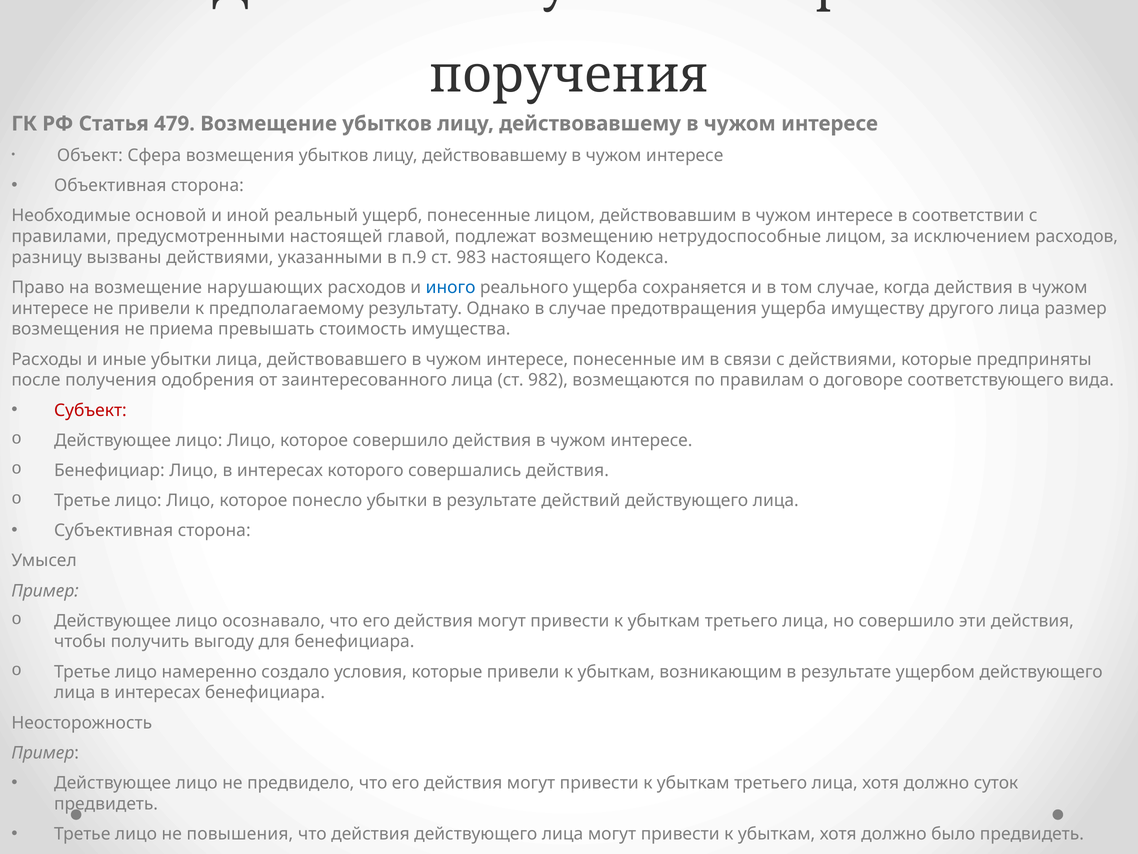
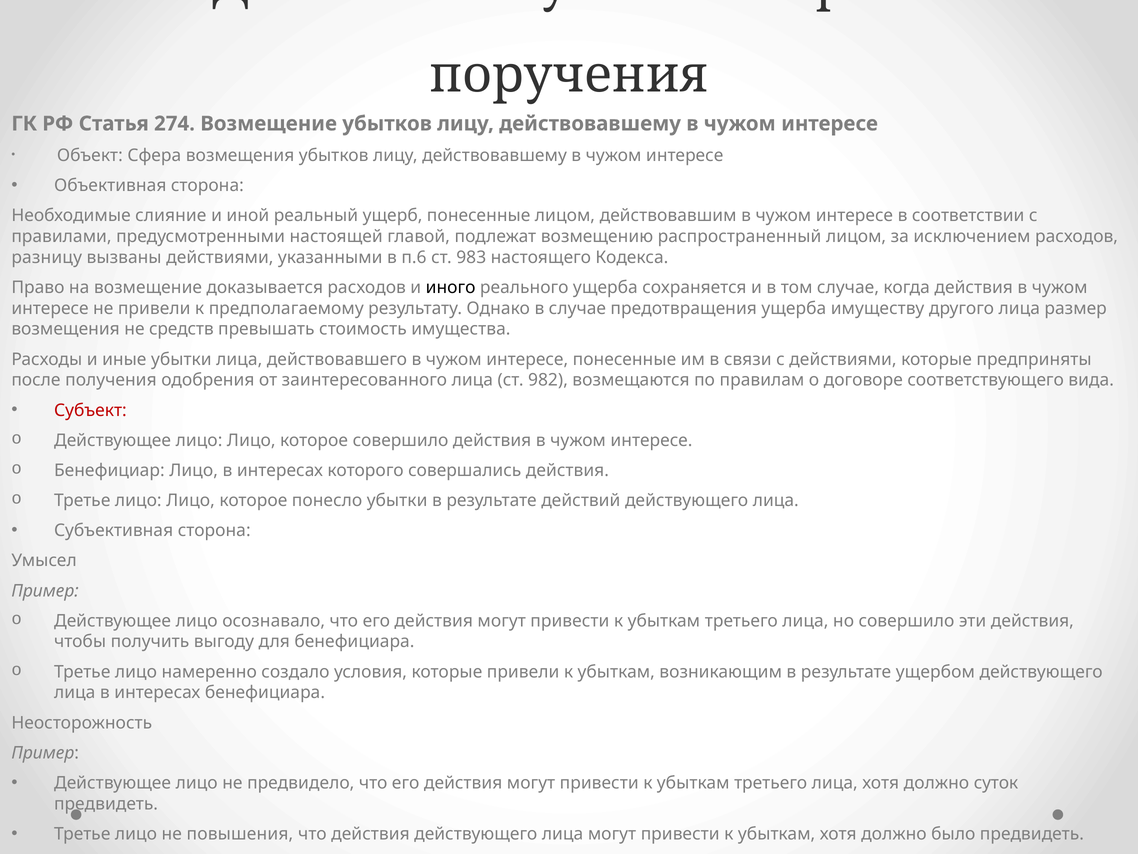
479: 479 -> 274 (174, 124)
основой: основой -> слияние (171, 215)
нетрудоспособные: нетрудоспособные -> распространенный (740, 236)
п.9: п.9 -> п.6 (414, 257)
нарушающих: нарушающих -> доказывается (265, 287)
иного colour: blue -> black (451, 287)
приема: приема -> средств (181, 329)
